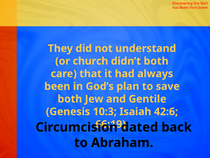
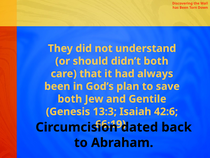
church: church -> should (90, 61)
10:3: 10:3 -> 13:3 (105, 111)
